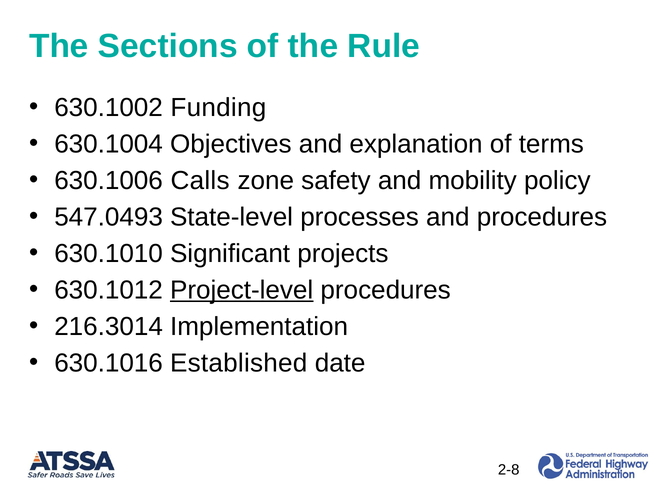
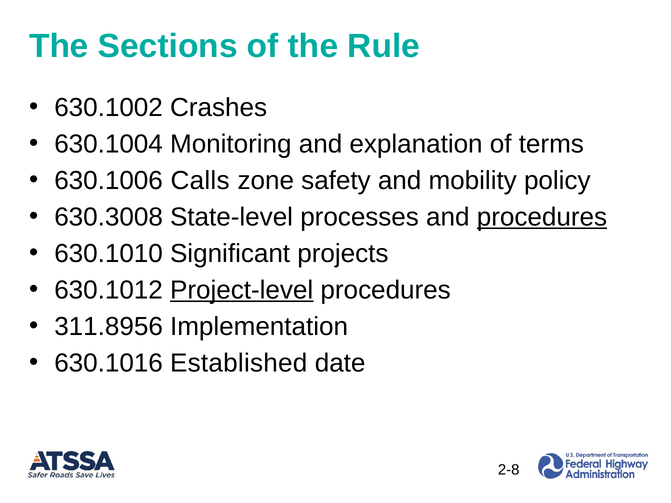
Funding: Funding -> Crashes (219, 108)
Objectives: Objectives -> Monitoring (231, 144)
547.0493: 547.0493 -> 630.3008 (109, 217)
procedures underline: none -> present (542, 217)
216.3014: 216.3014 -> 311.8956 (109, 327)
